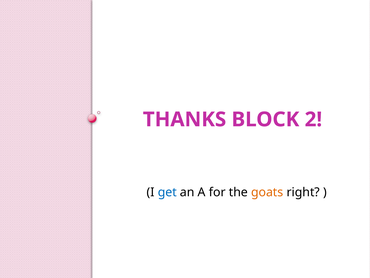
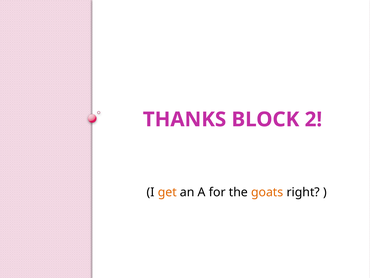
get colour: blue -> orange (167, 192)
